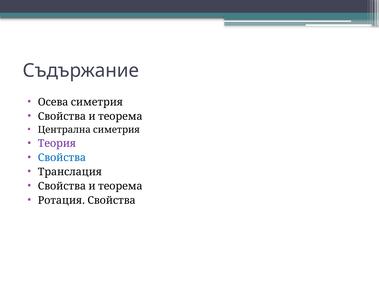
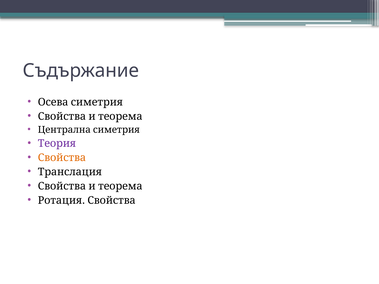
Свойства colour: blue -> orange (62, 158)
